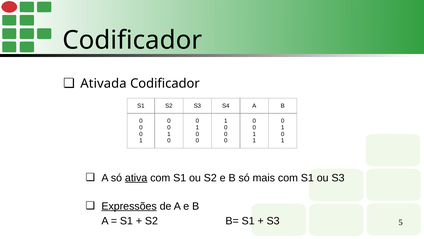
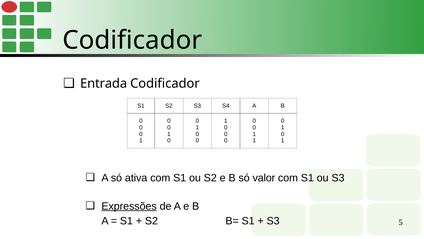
Ativada: Ativada -> Entrada (104, 83)
ativa underline: present -> none (136, 177)
mais: mais -> valor (264, 177)
